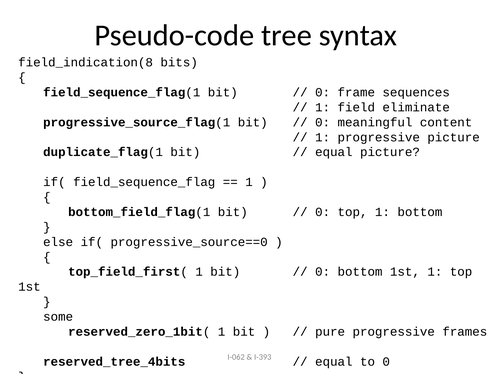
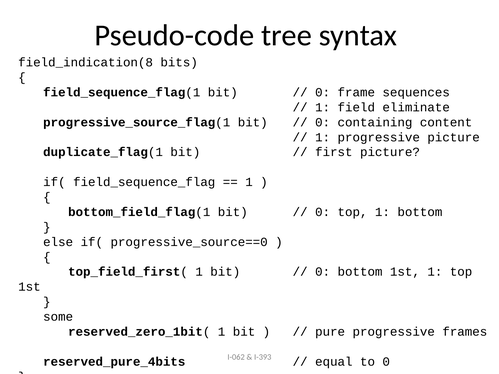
meaningful: meaningful -> containing (375, 122)
equal: equal -> first (334, 152)
reserved_tree_4bits: reserved_tree_4bits -> reserved_pure_4bits (114, 362)
